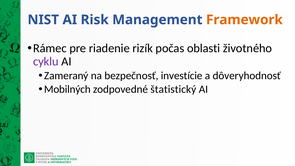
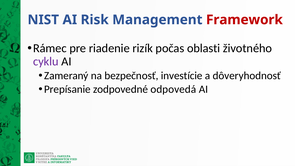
Framework colour: orange -> red (244, 20)
Mobilných: Mobilných -> Prepísanie (67, 89)
štatistický: štatistický -> odpovedá (173, 89)
